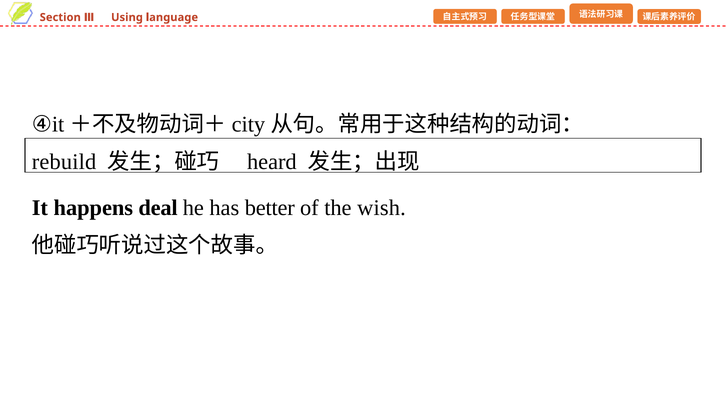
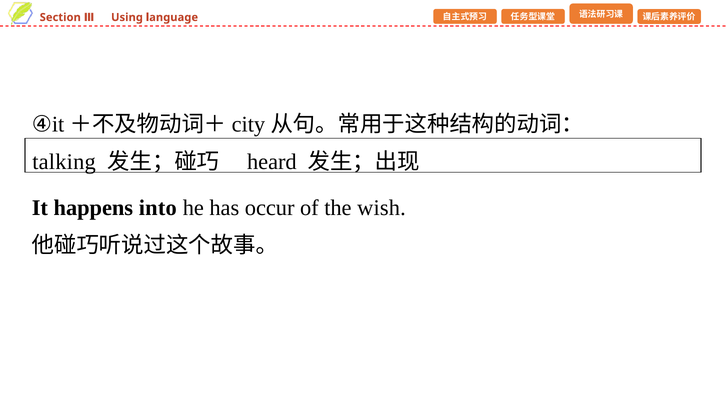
rebuild: rebuild -> talking (64, 162)
deal: deal -> into (158, 208)
better: better -> occur (270, 208)
